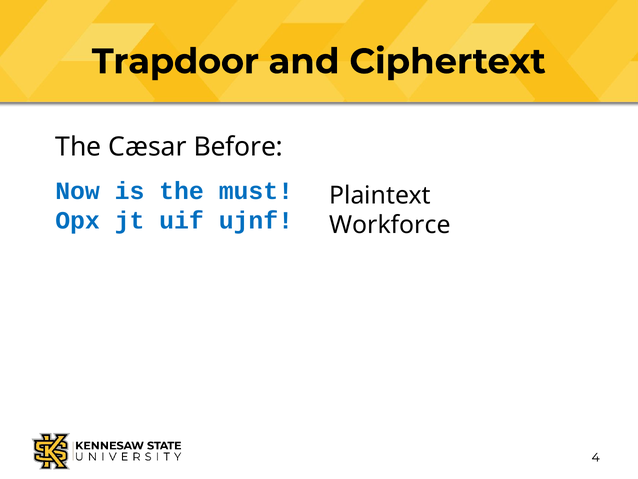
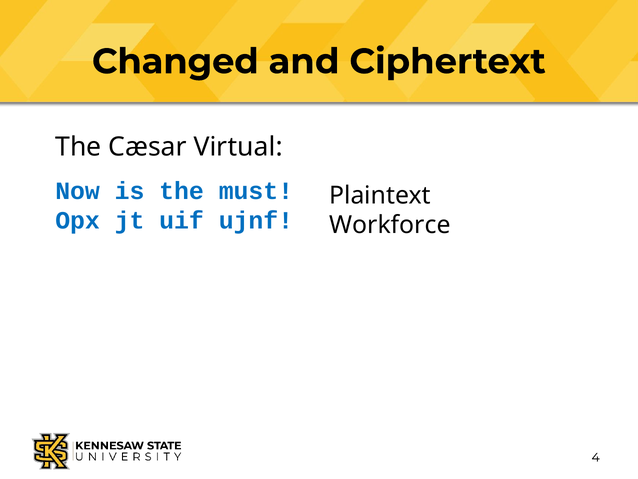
Trapdoor: Trapdoor -> Changed (175, 61)
Before: Before -> Virtual (238, 147)
